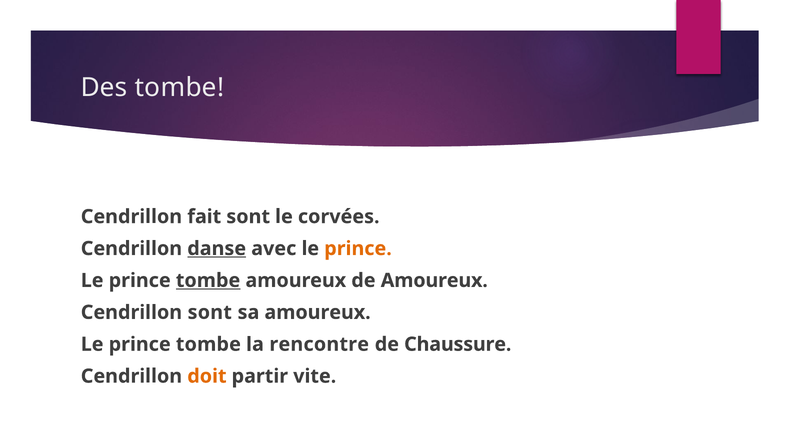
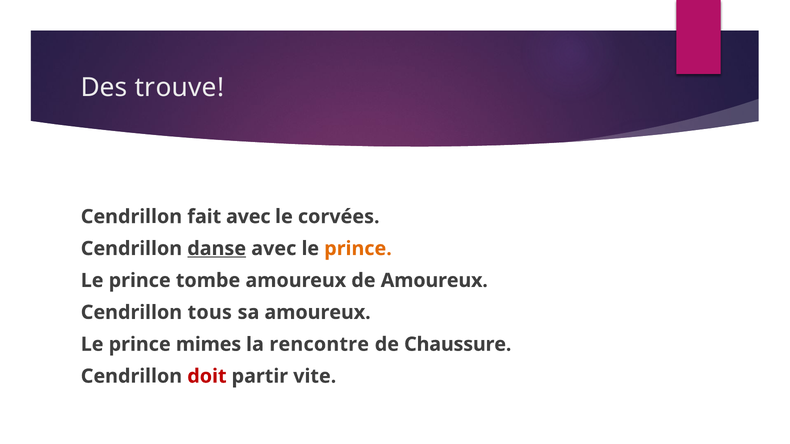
Des tombe: tombe -> trouve (179, 88)
fait sont: sont -> avec (248, 217)
tombe underline: present -> none (208, 281)
Cendrillon sont: sont -> tous (210, 313)
tombe: tombe -> mimes (209, 345)
doit colour: orange -> red (207, 377)
